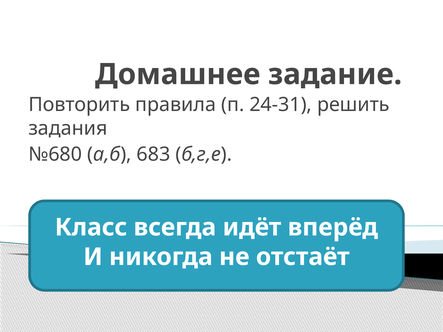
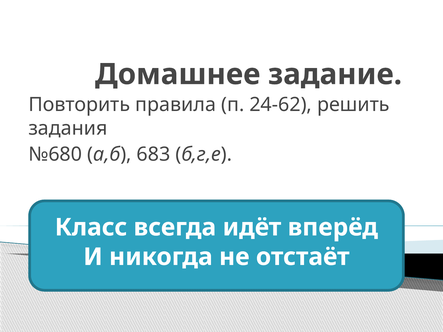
24-31: 24-31 -> 24-62 (281, 105)
